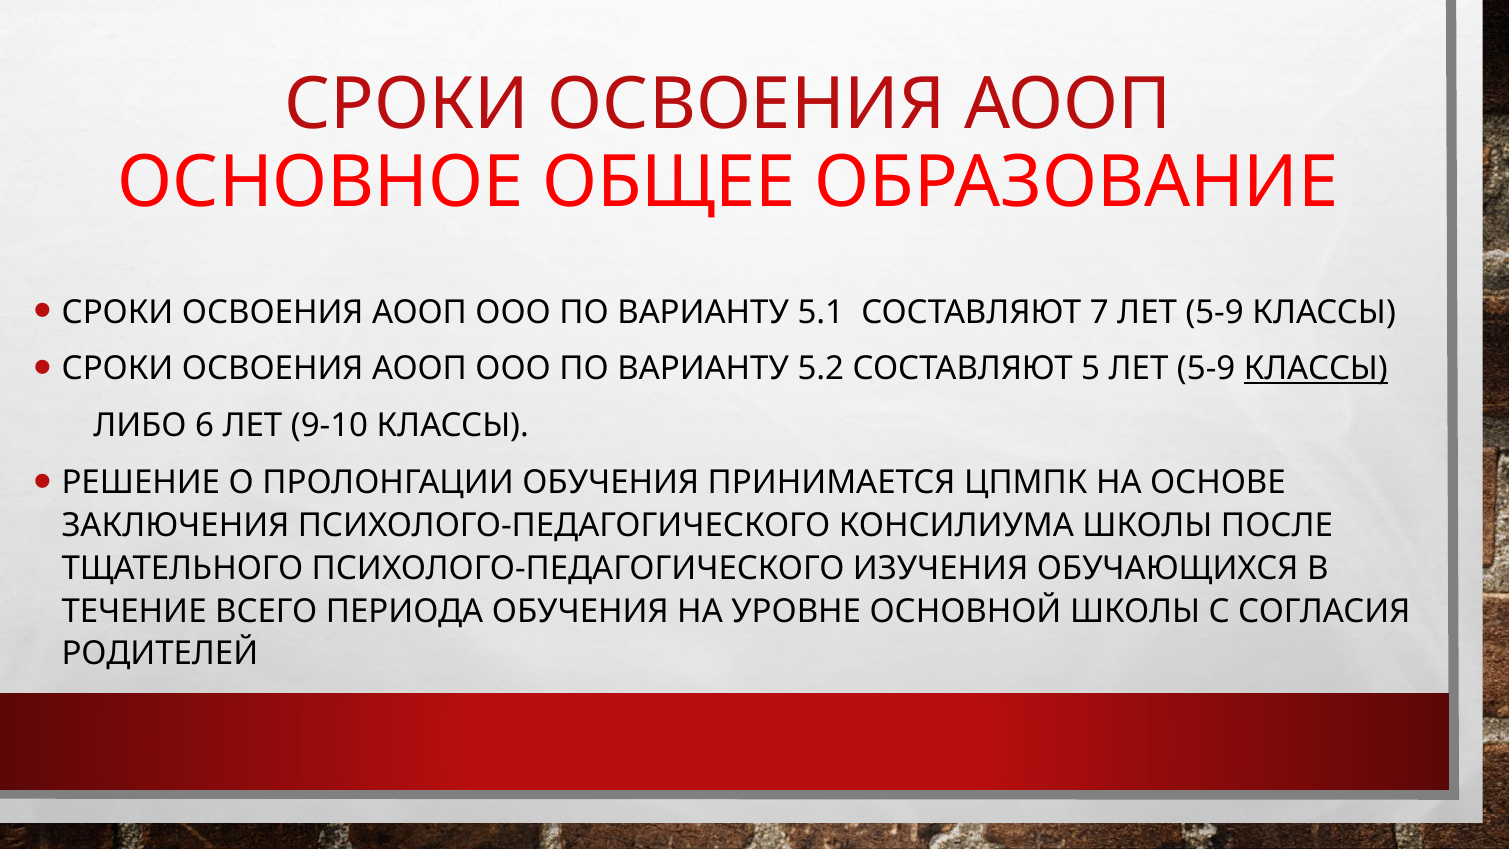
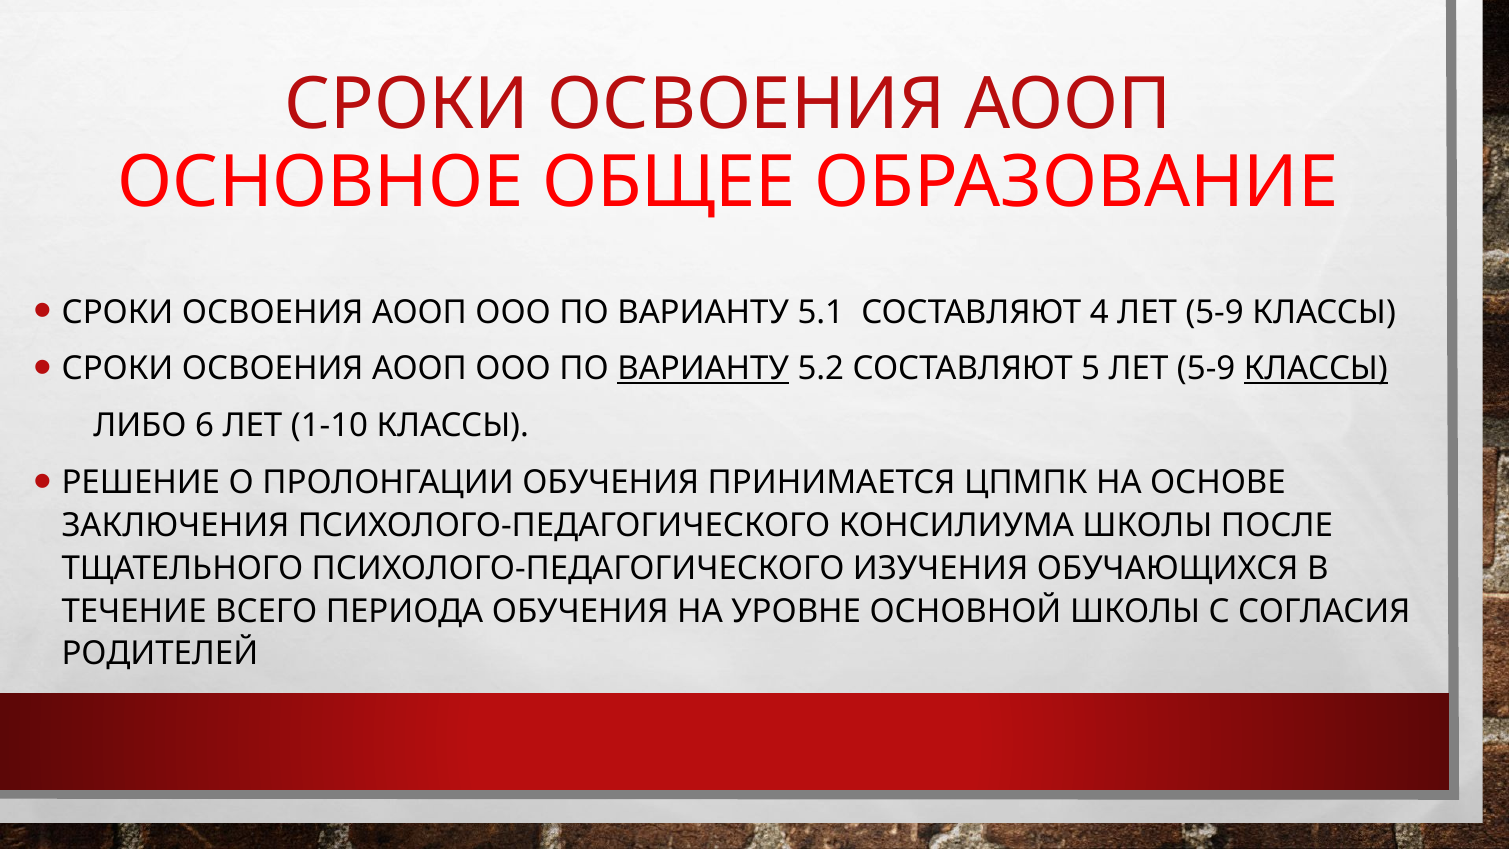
7: 7 -> 4 (1099, 312)
ВАРИАНТУ underline: none -> present (703, 369)
9-10: 9-10 -> 1-10 (330, 426)
